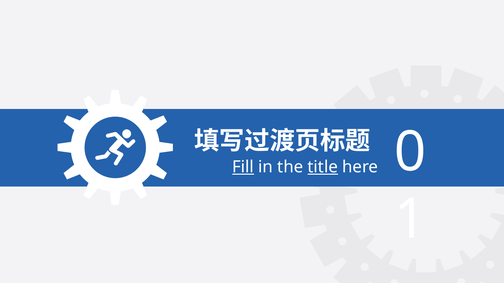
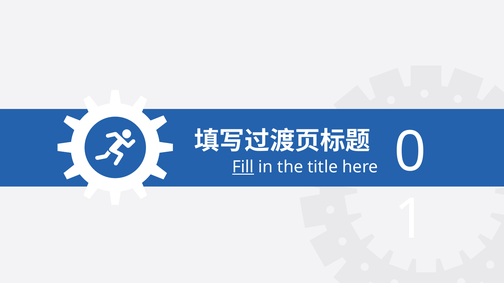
title underline: present -> none (323, 167)
